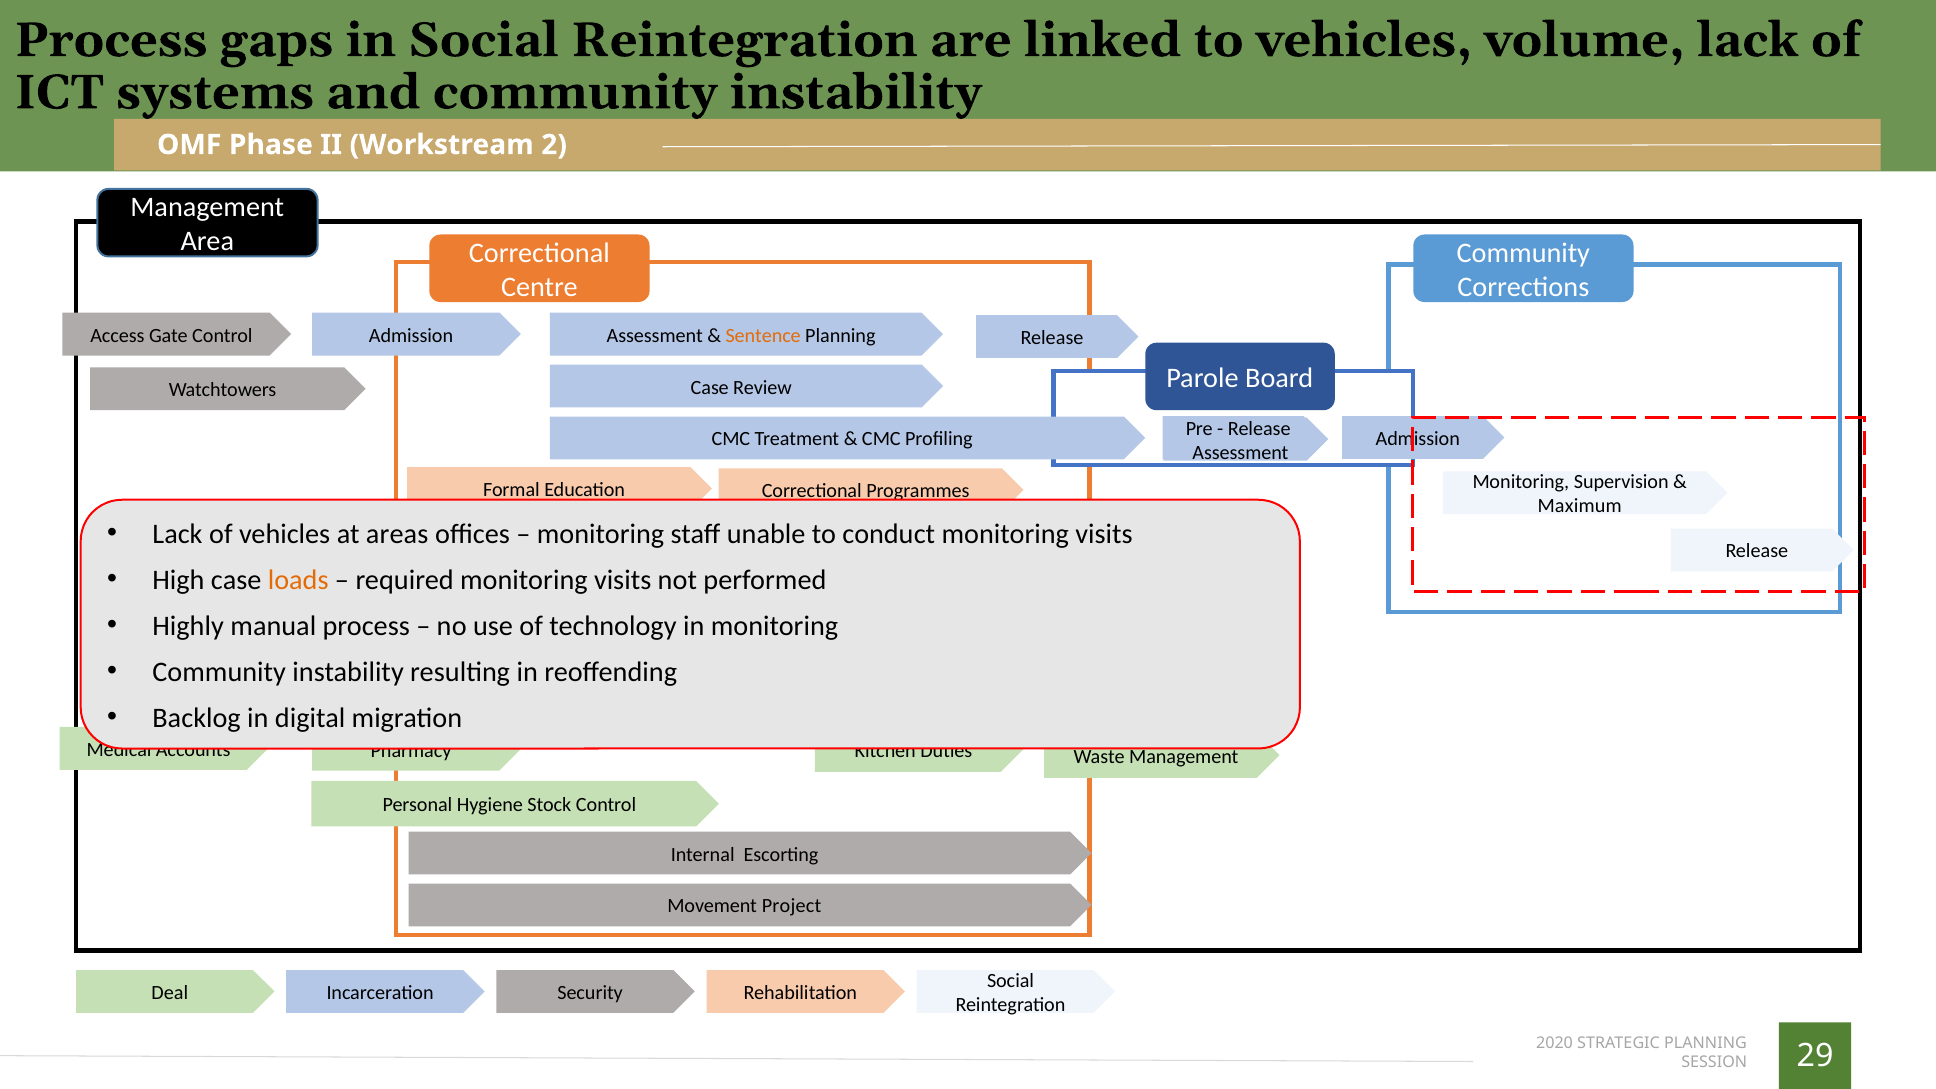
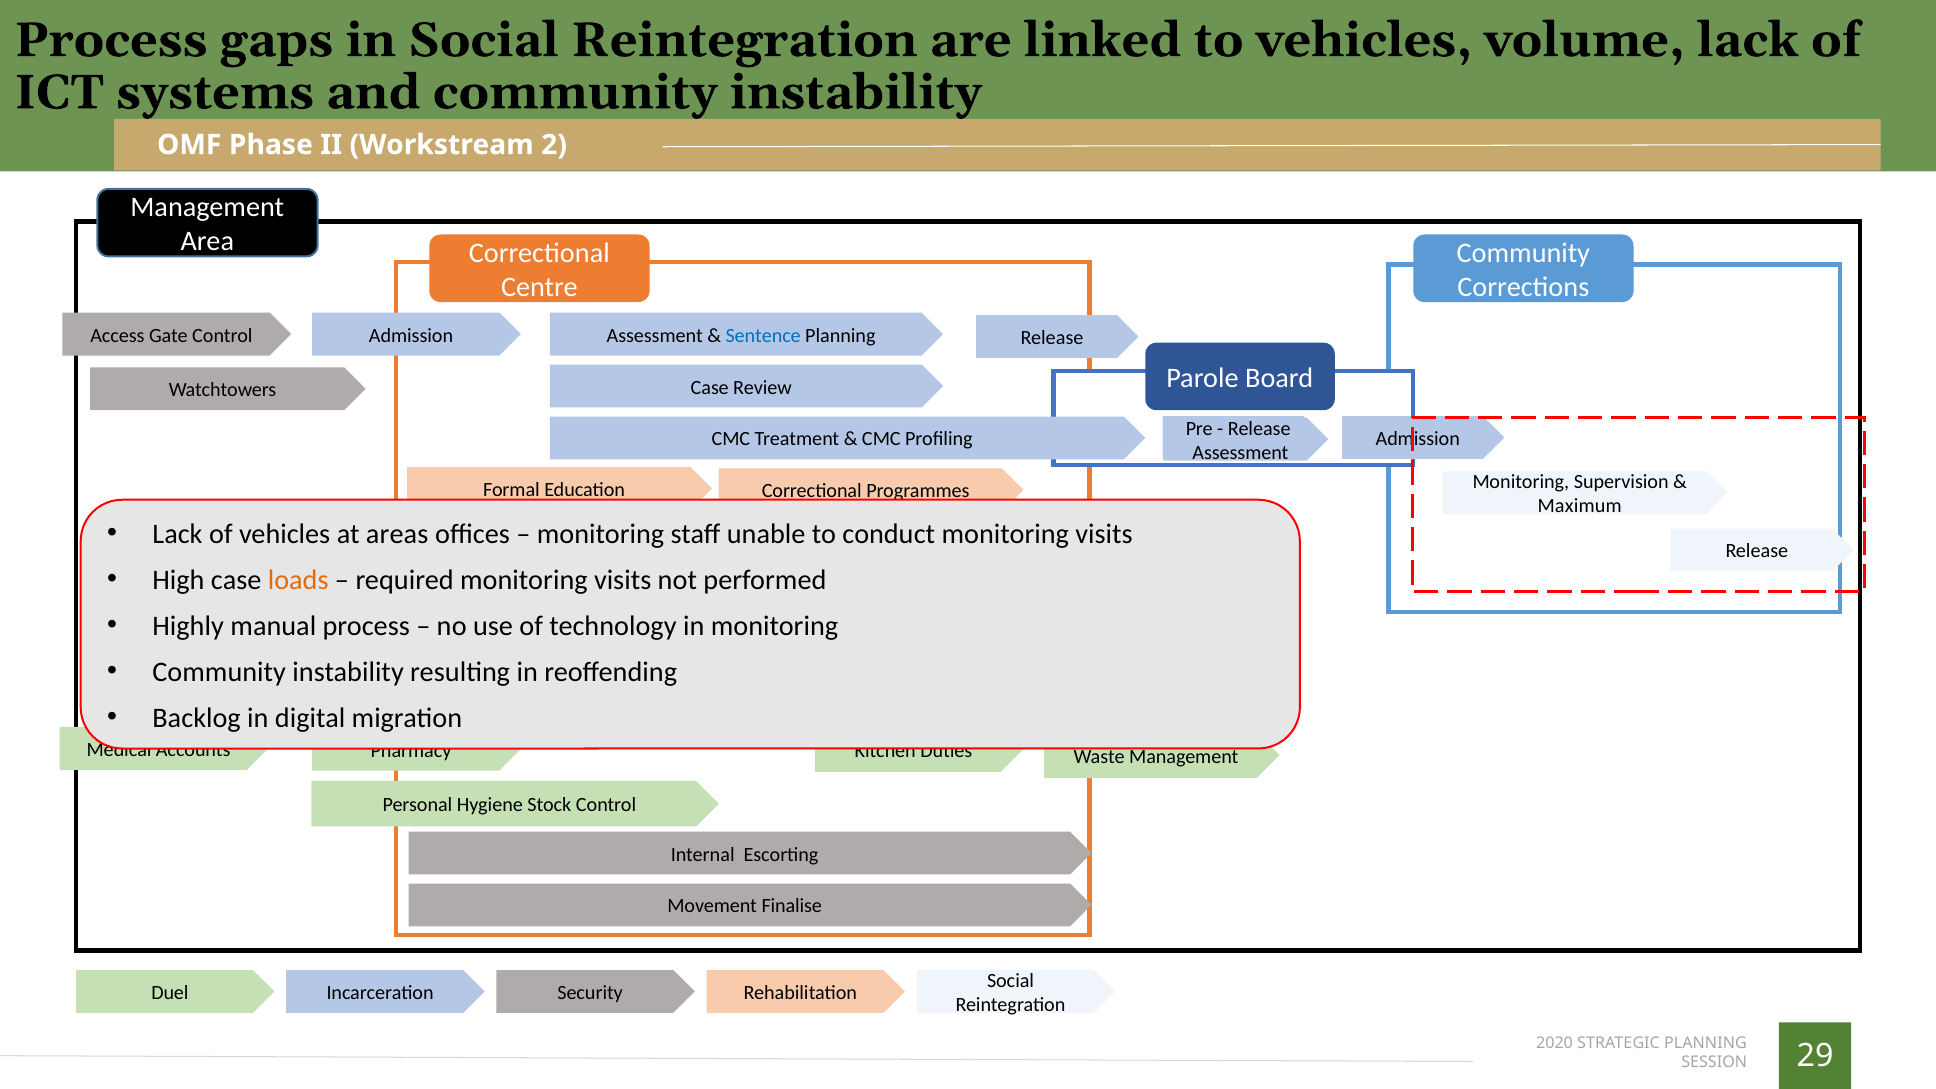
Sentence colour: orange -> blue (763, 335)
Project: Project -> Finalise (792, 906)
Deal: Deal -> Duel (170, 993)
